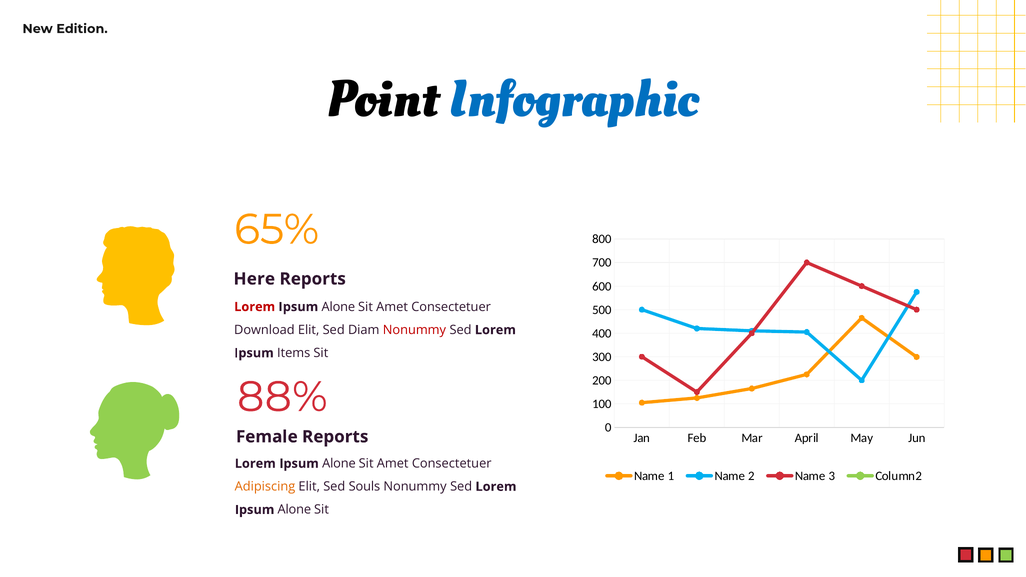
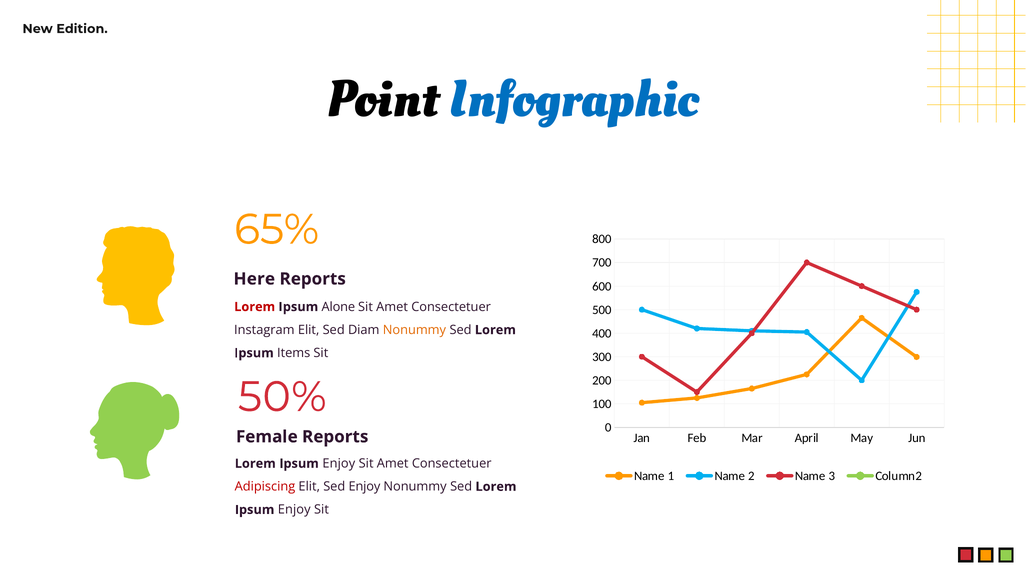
Download: Download -> Instagram (264, 330)
Nonummy colour: red -> orange (414, 330)
88%: 88% -> 50% (282, 397)
Alone: Alone -> Enjoy (339, 464)
Adipiscing colour: orange -> red (265, 487)
Sed Souls: Souls -> Enjoy (364, 487)
Alone: Alone -> Enjoy (294, 510)
